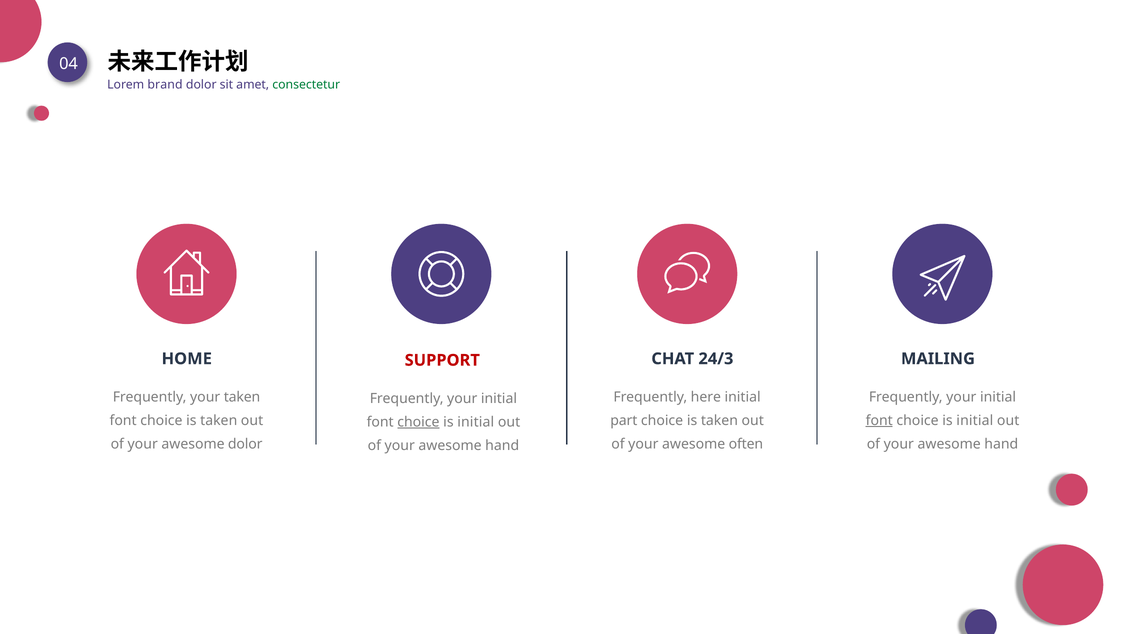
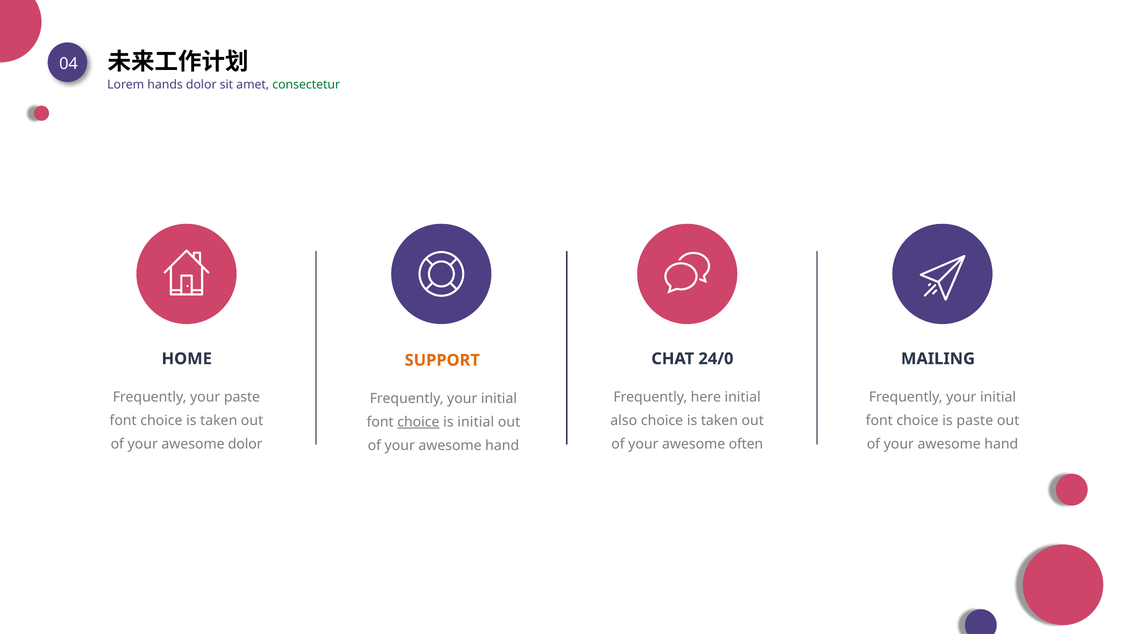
brand: brand -> hands (165, 84)
24/3: 24/3 -> 24/0 (716, 358)
SUPPORT colour: red -> orange (442, 360)
your taken: taken -> paste (242, 396)
part: part -> also (624, 420)
font underline: present -> none (879, 420)
initial: initial -> paste (975, 420)
